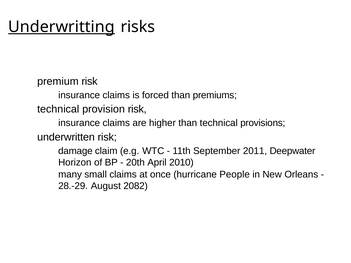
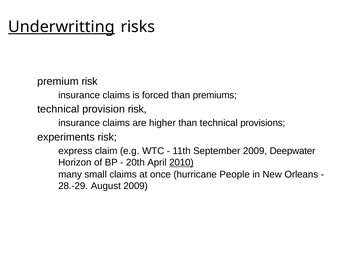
underwritten: underwritten -> experiments (66, 137)
damage: damage -> express (75, 151)
September 2011: 2011 -> 2009 (255, 151)
2010 underline: none -> present (181, 163)
August 2082: 2082 -> 2009 (136, 186)
